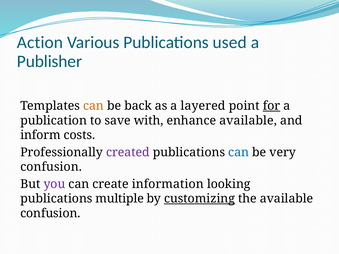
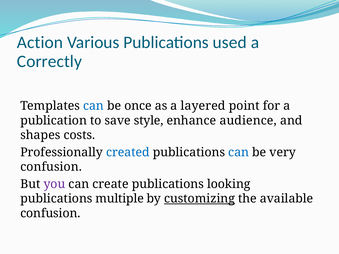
Publisher: Publisher -> Correctly (49, 61)
can colour: orange -> blue (93, 106)
back: back -> once (138, 106)
for underline: present -> none (271, 106)
with: with -> style (149, 121)
enhance available: available -> audience (248, 121)
inform: inform -> shapes (40, 135)
created colour: purple -> blue (128, 152)
create information: information -> publications (168, 184)
